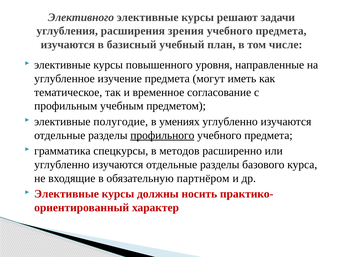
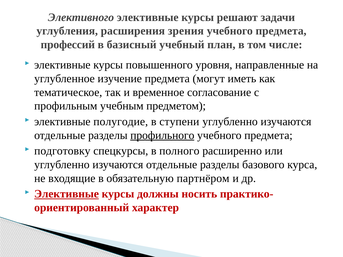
изучаются: изучаются -> профессий (68, 45)
умениях: умениях -> ступени (179, 122)
грамматика: грамматика -> подготовку (62, 151)
методов: методов -> полного (179, 151)
Элективные underline: none -> present (67, 194)
